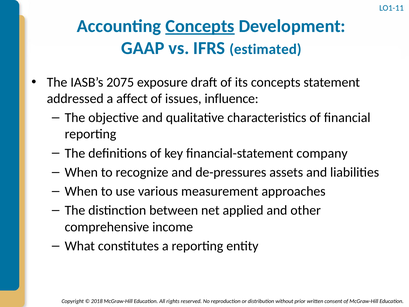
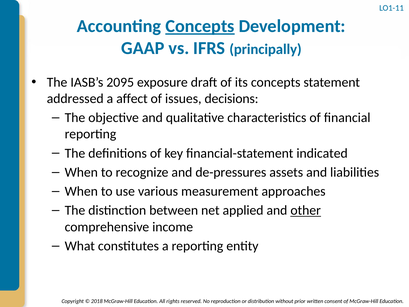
estimated: estimated -> principally (266, 49)
2075: 2075 -> 2095 (120, 82)
influence: influence -> decisions (232, 99)
company: company -> indicated (322, 153)
other underline: none -> present (306, 210)
